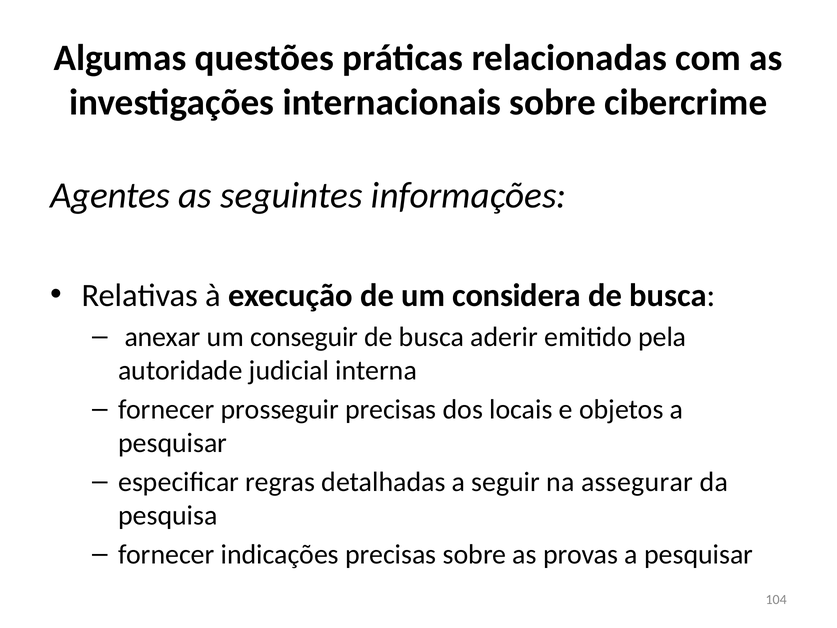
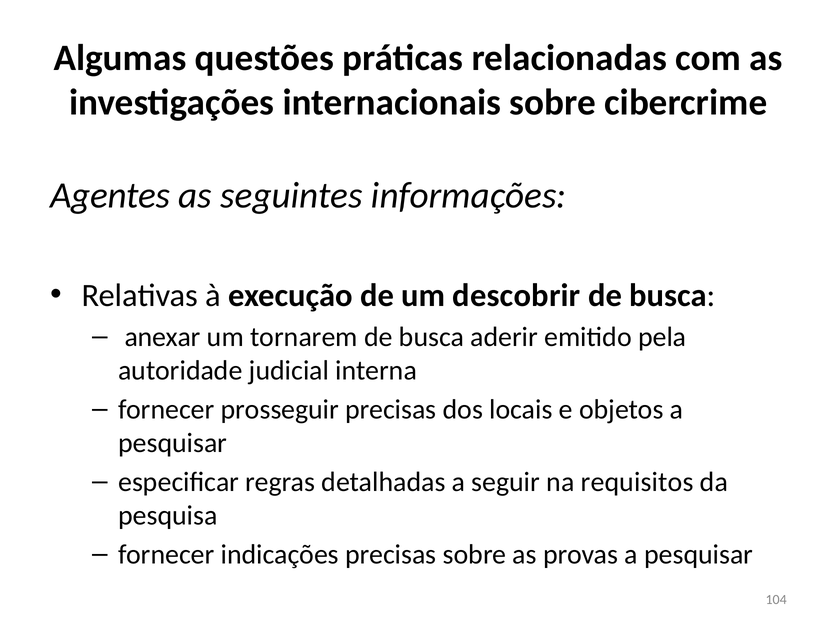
considera: considera -> descobrir (516, 295)
conseguir: conseguir -> tornarem (304, 337)
assegurar: assegurar -> requisitos (637, 482)
